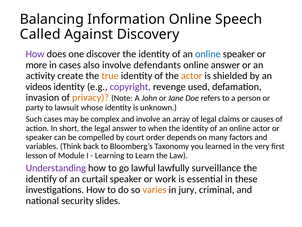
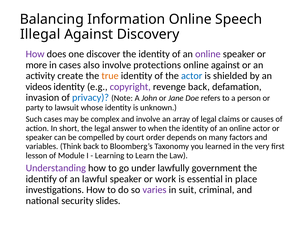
Called: Called -> Illegal (40, 34)
online colour: blue -> purple (208, 54)
defendants: defendants -> protections (157, 65)
online answer: answer -> against (225, 65)
actor colour: orange -> blue (192, 76)
revenge used: used -> back (199, 87)
privacy colour: orange -> blue (91, 97)
lawful: lawful -> under (143, 168)
surveillance: surveillance -> government (216, 168)
curtail: curtail -> lawful (95, 179)
these: these -> place (246, 179)
varies colour: orange -> purple (155, 189)
jury: jury -> suit (188, 189)
